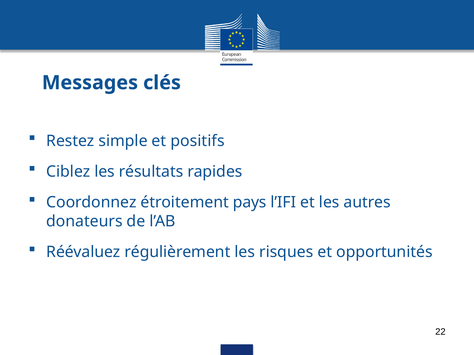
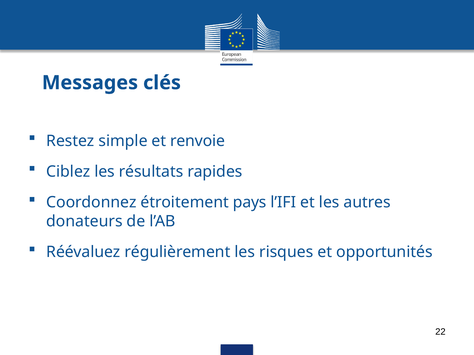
positifs: positifs -> renvoie (198, 141)
